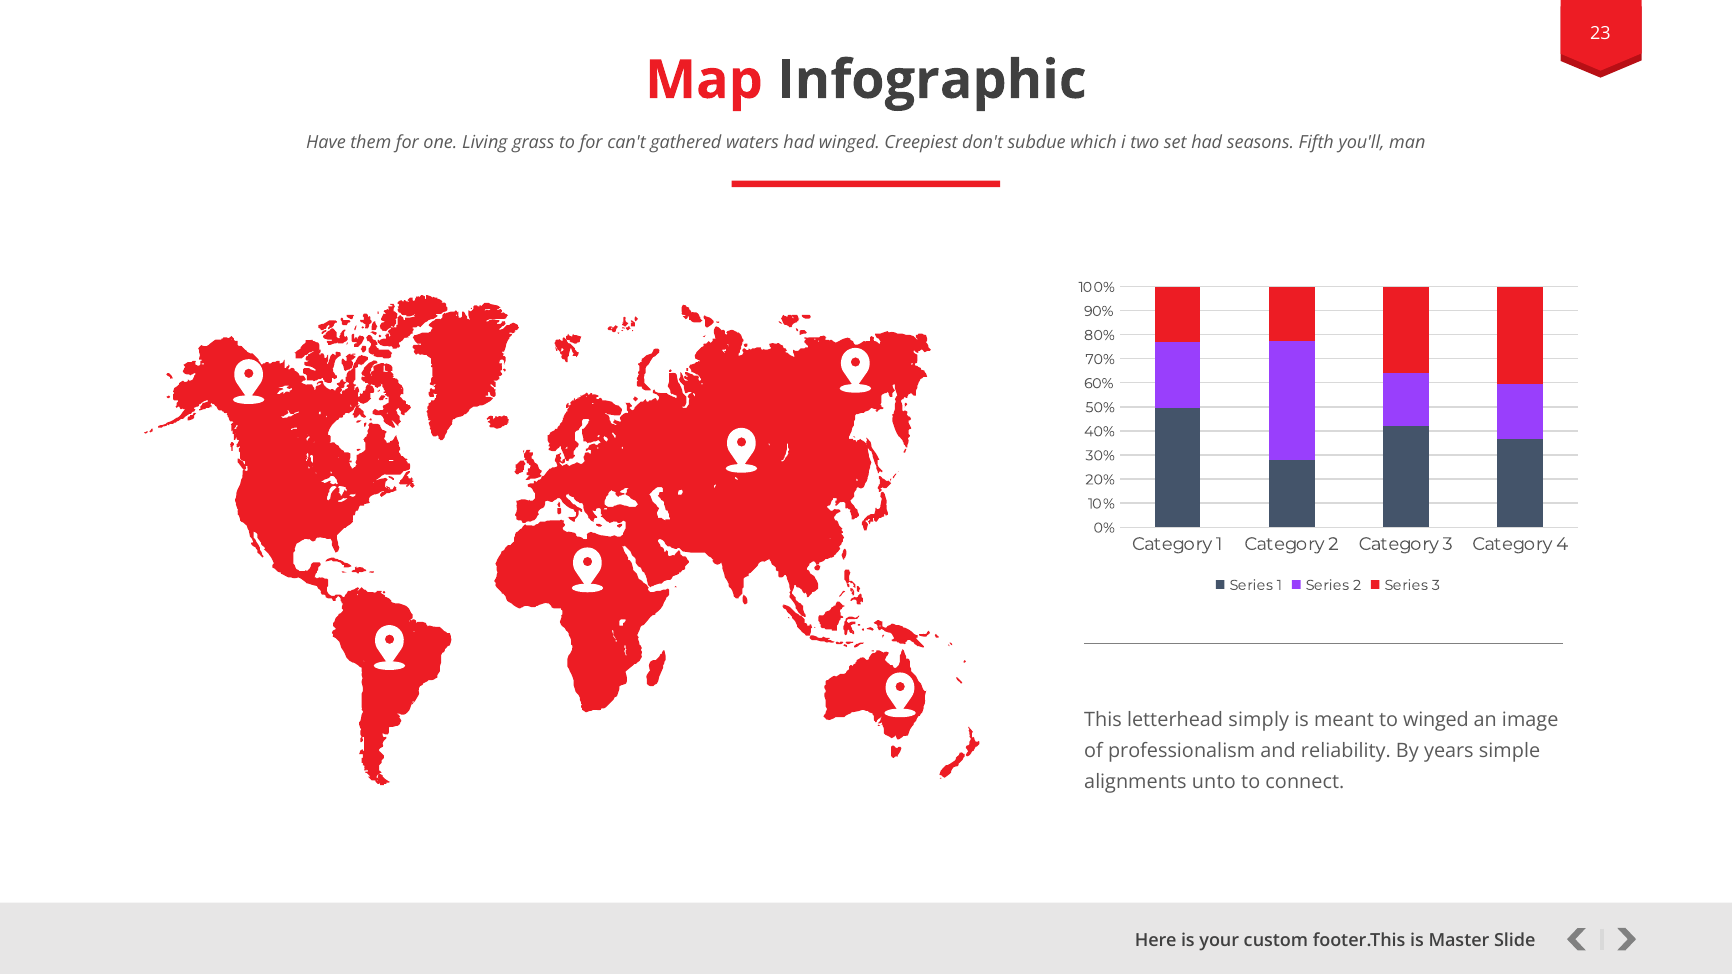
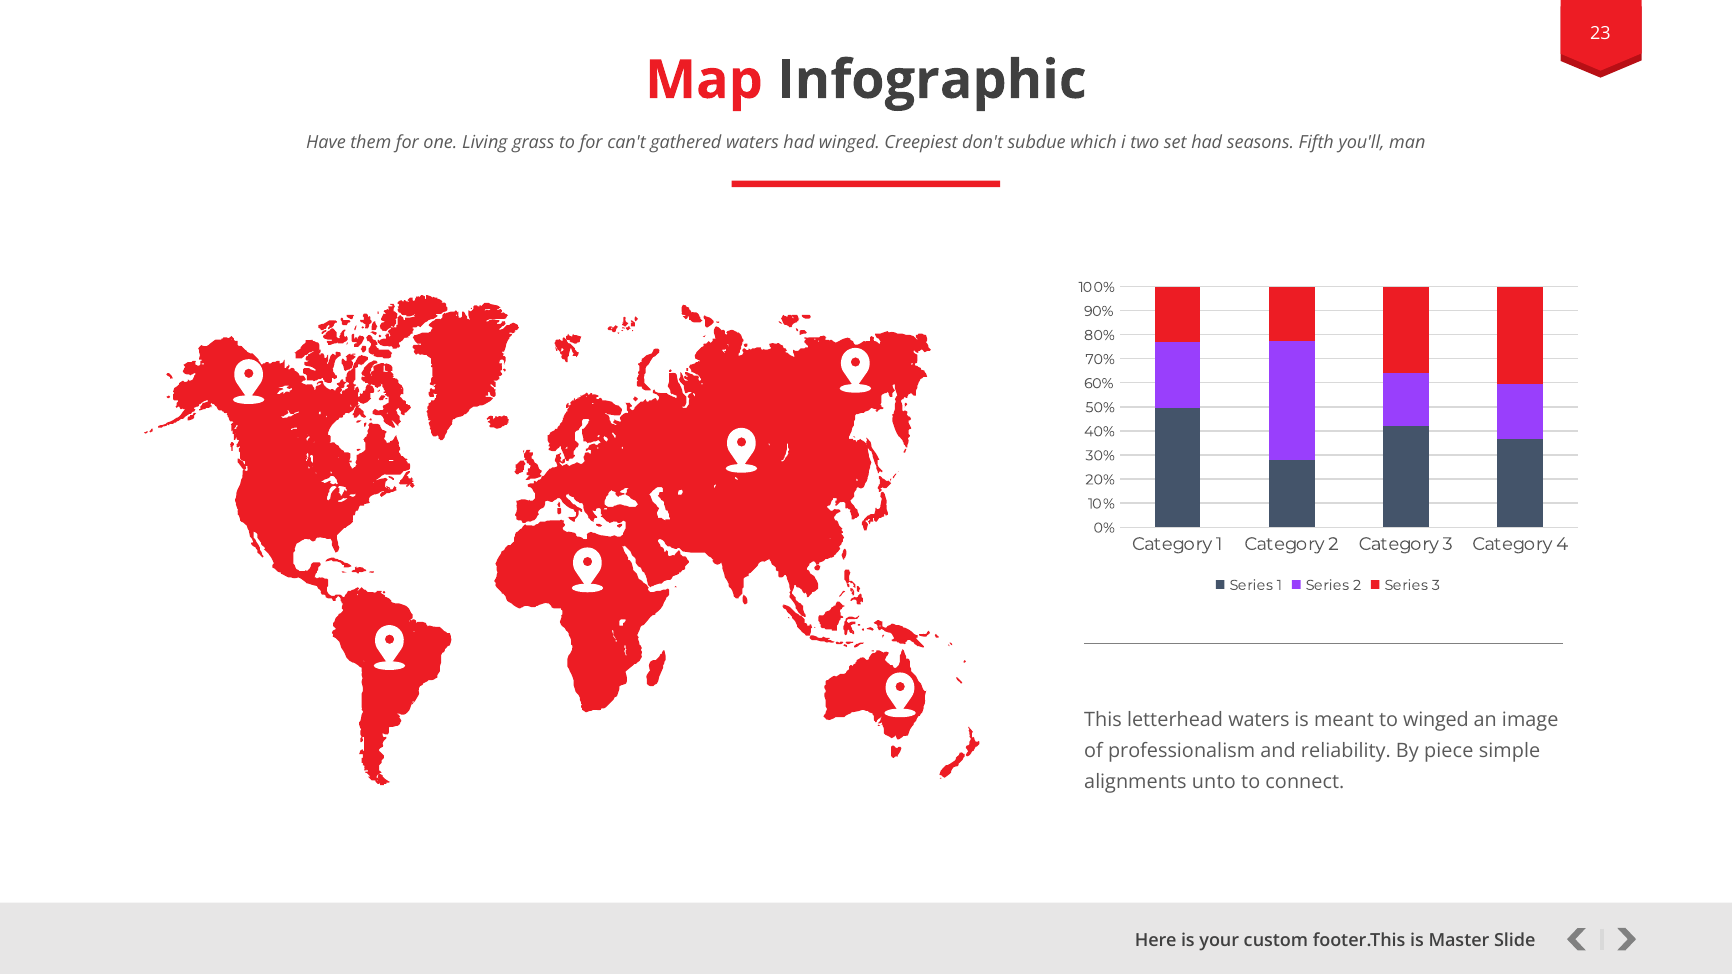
letterhead simply: simply -> waters (1259, 720)
years: years -> piece (1449, 751)
